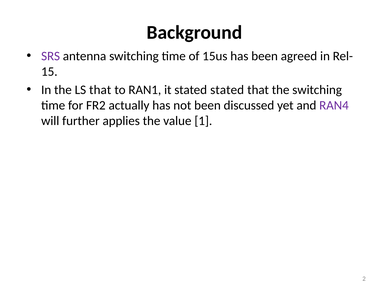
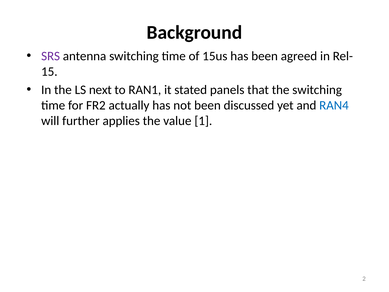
LS that: that -> next (100, 90)
stated stated: stated -> panels (227, 90)
RAN4 colour: purple -> blue (334, 105)
